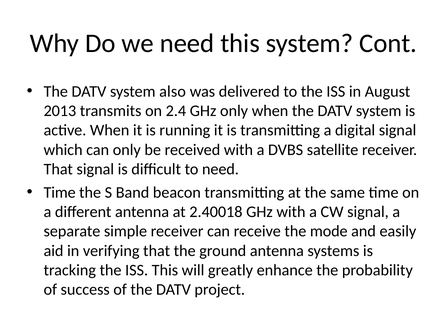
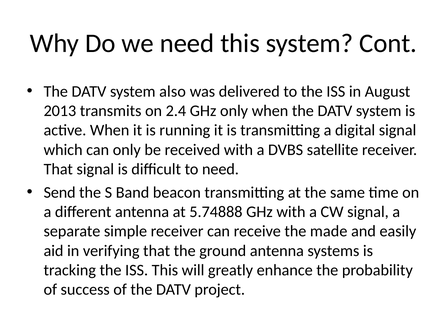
Time: Time -> Send (60, 192)
2.40018: 2.40018 -> 5.74888 (216, 211)
mode: mode -> made (329, 231)
